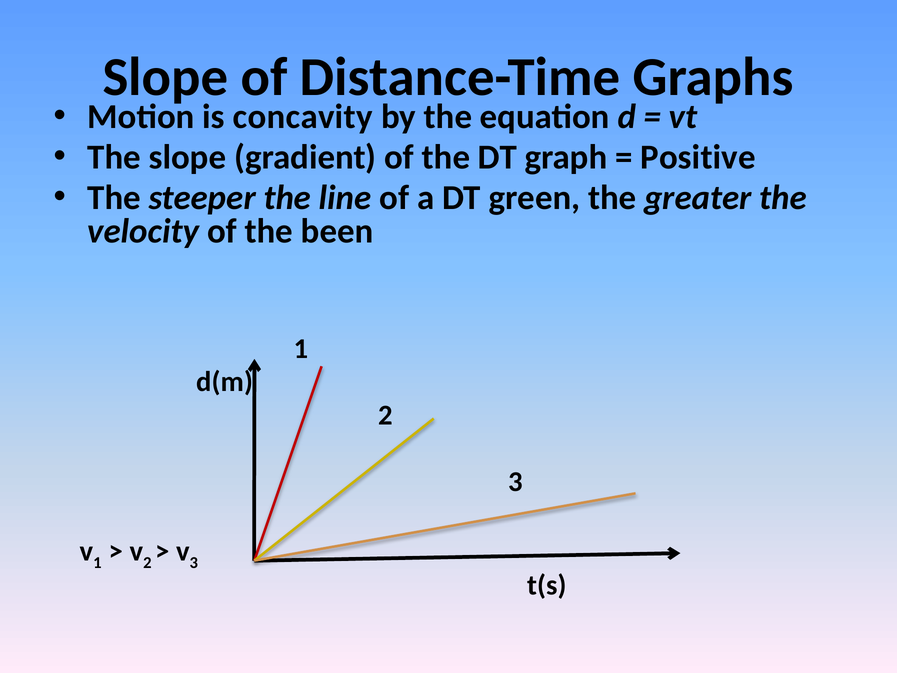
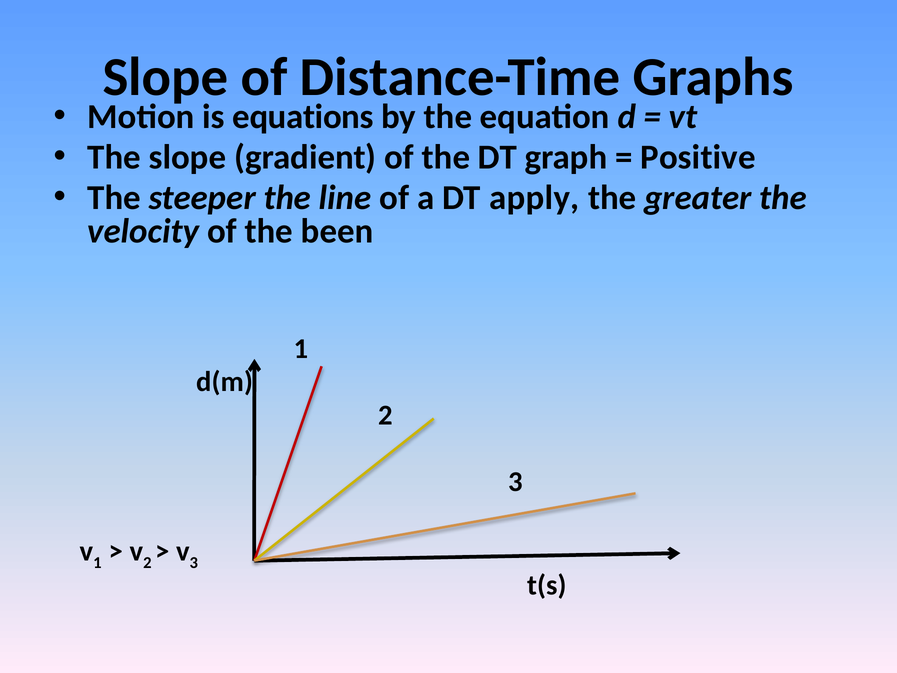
concavity: concavity -> equations (303, 117)
green: green -> apply (534, 198)
